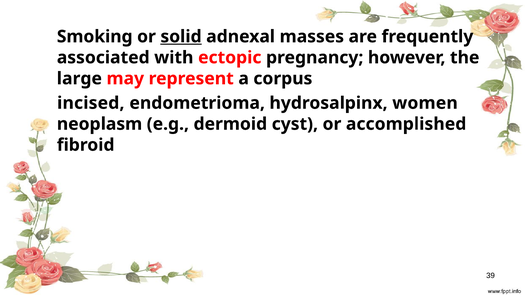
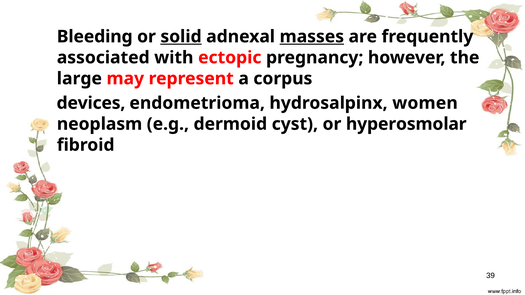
Smoking: Smoking -> Bleeding (95, 37)
masses underline: none -> present (312, 37)
incised: incised -> devices (91, 103)
accomplished: accomplished -> hyperosmolar (406, 124)
